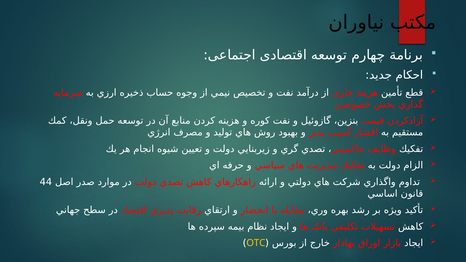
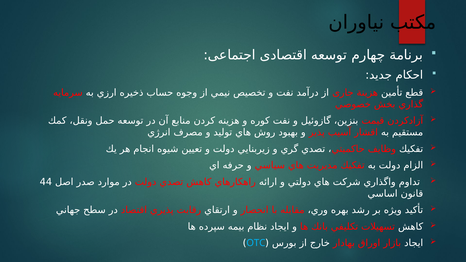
OTC colour: yellow -> light blue (256, 243)
